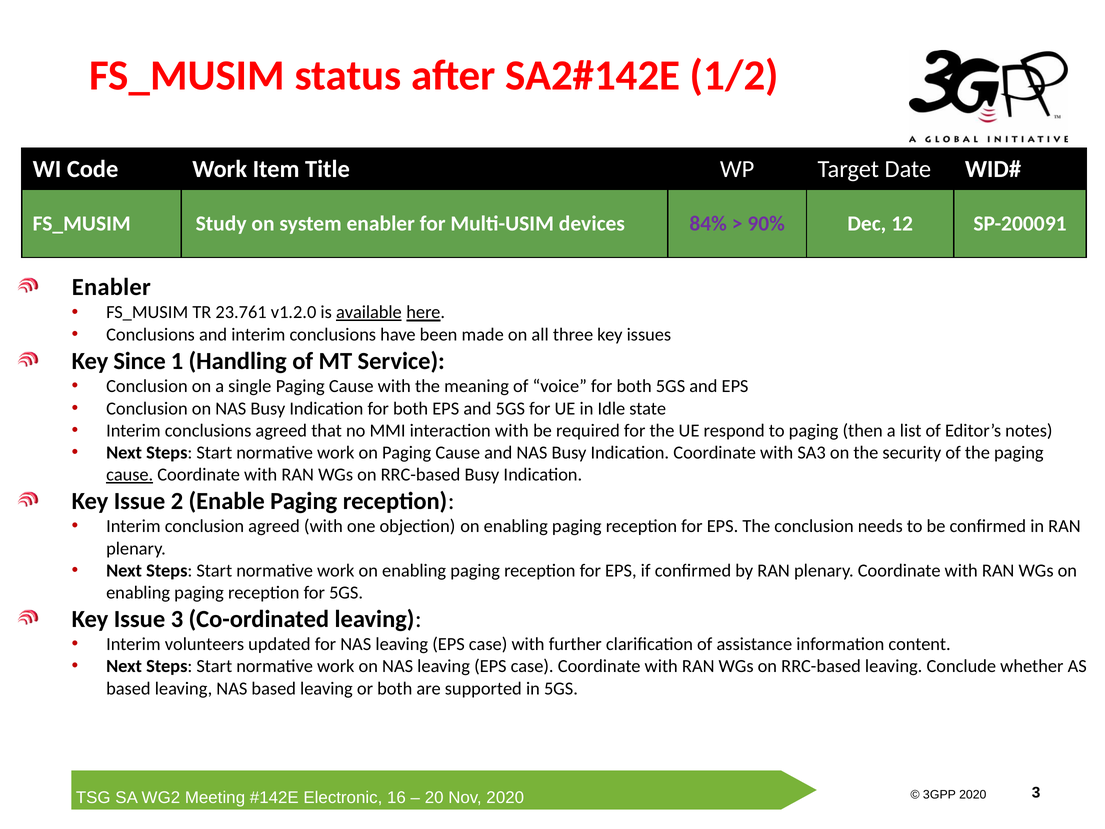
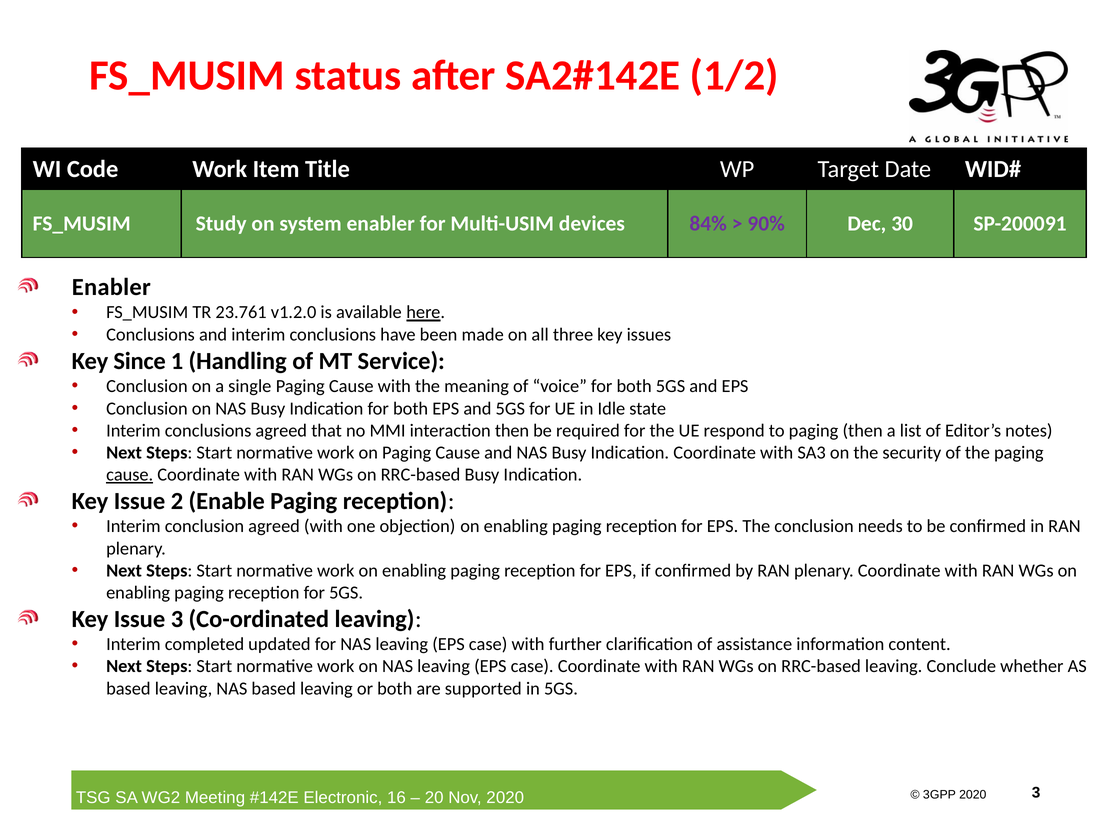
12: 12 -> 30 (902, 224)
available underline: present -> none (369, 312)
interaction with: with -> then (512, 430)
volunteers: volunteers -> completed (205, 644)
